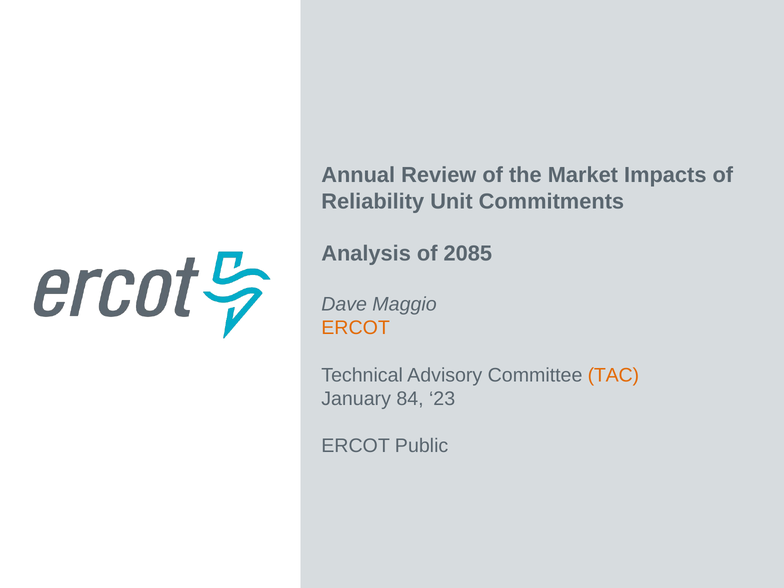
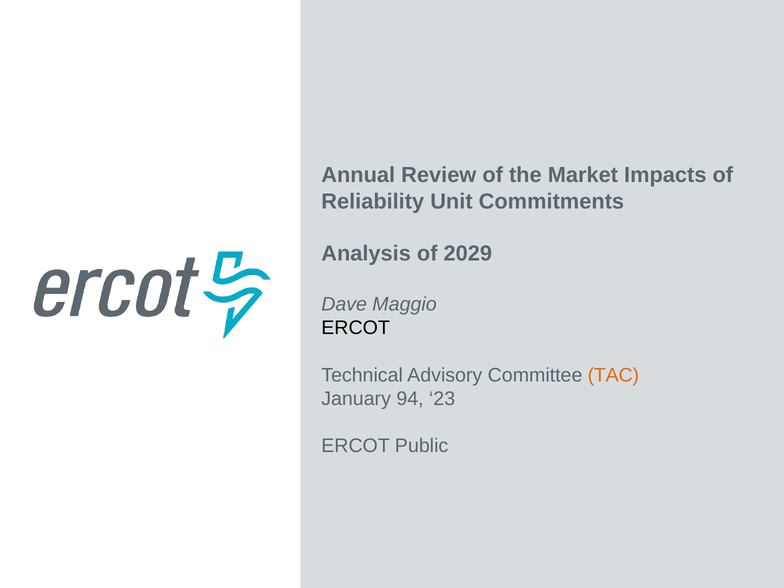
2085: 2085 -> 2029 (468, 254)
ERCOT colour: orange -> black (356, 328)
84: 84 -> 94 (410, 399)
